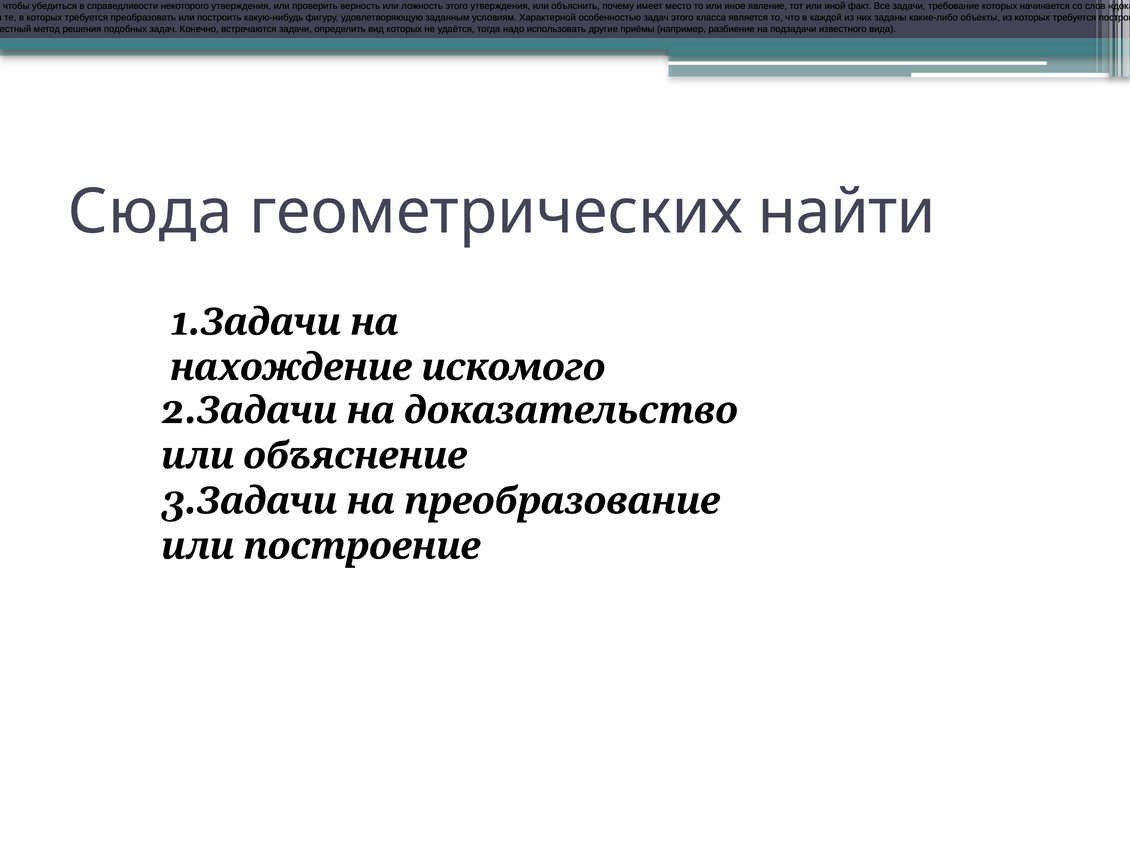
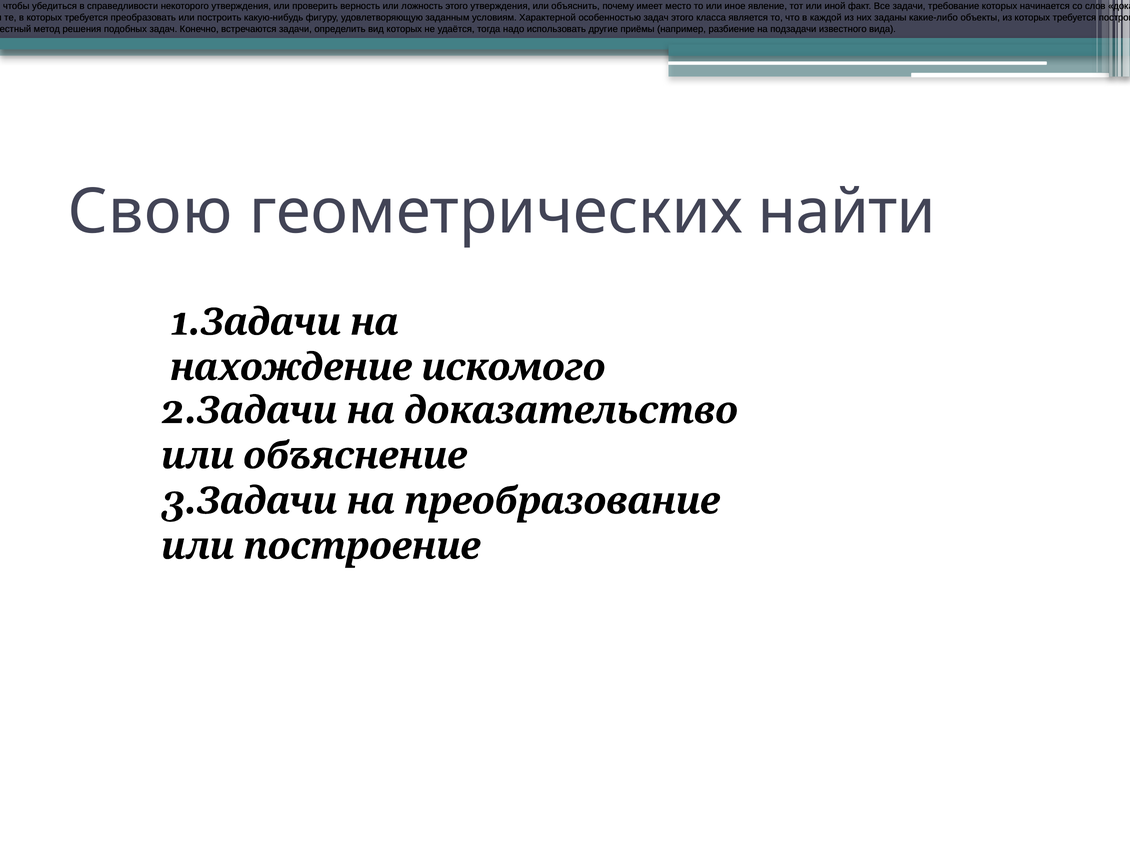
Сюда: Сюда -> Свою (150, 212)
